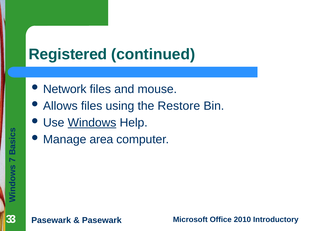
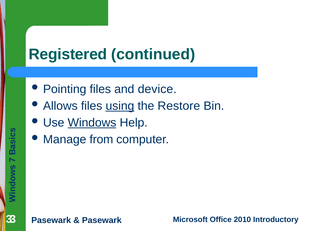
Network: Network -> Pointing (65, 89)
mouse: mouse -> device (157, 89)
using underline: none -> present (120, 106)
area: area -> from (101, 140)
